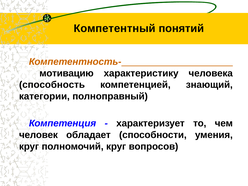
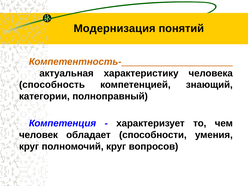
Компетентный: Компетентный -> Модернизация (115, 28)
мотивацию: мотивацию -> актуальная (66, 73)
